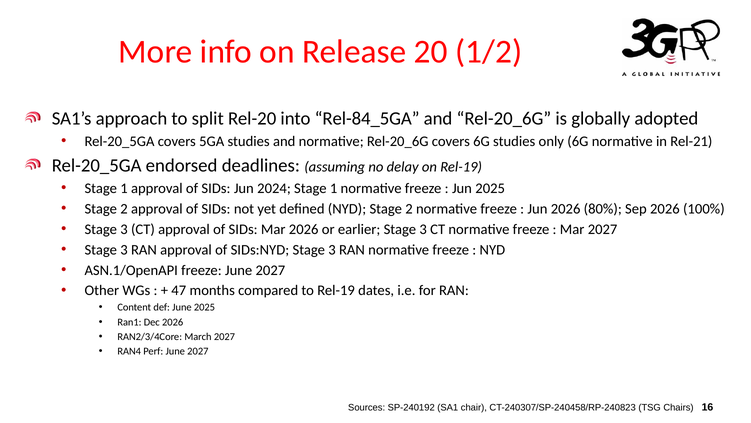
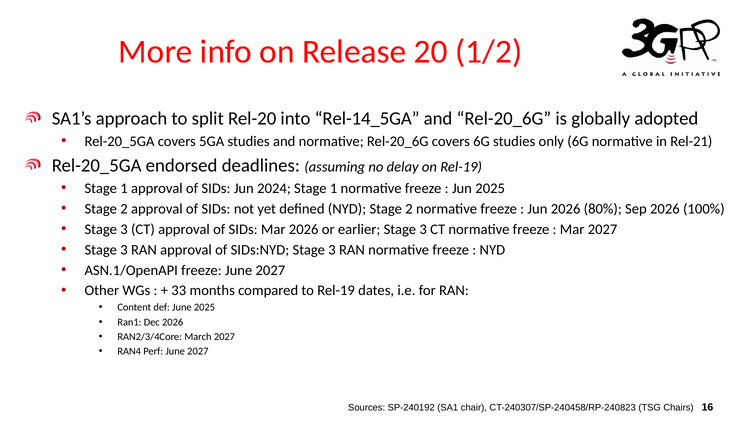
Rel-84_5GA: Rel-84_5GA -> Rel-14_5GA (367, 119)
47: 47 -> 33 (179, 290)
